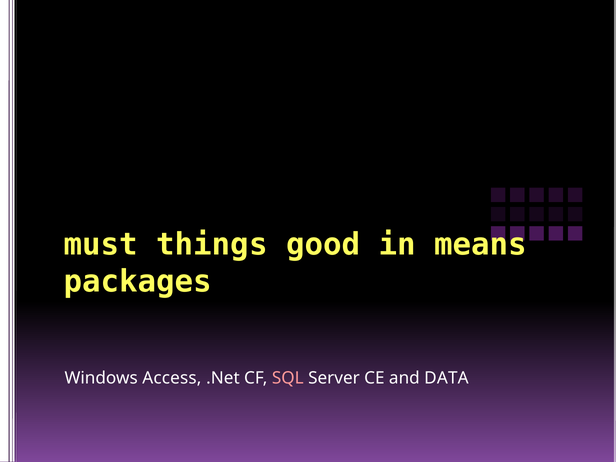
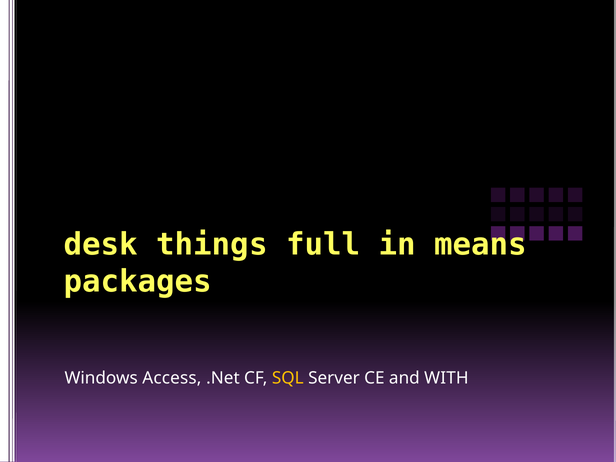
must: must -> desk (101, 244)
good: good -> full (323, 244)
SQL colour: pink -> yellow (288, 378)
DATA: DATA -> WITH (446, 378)
